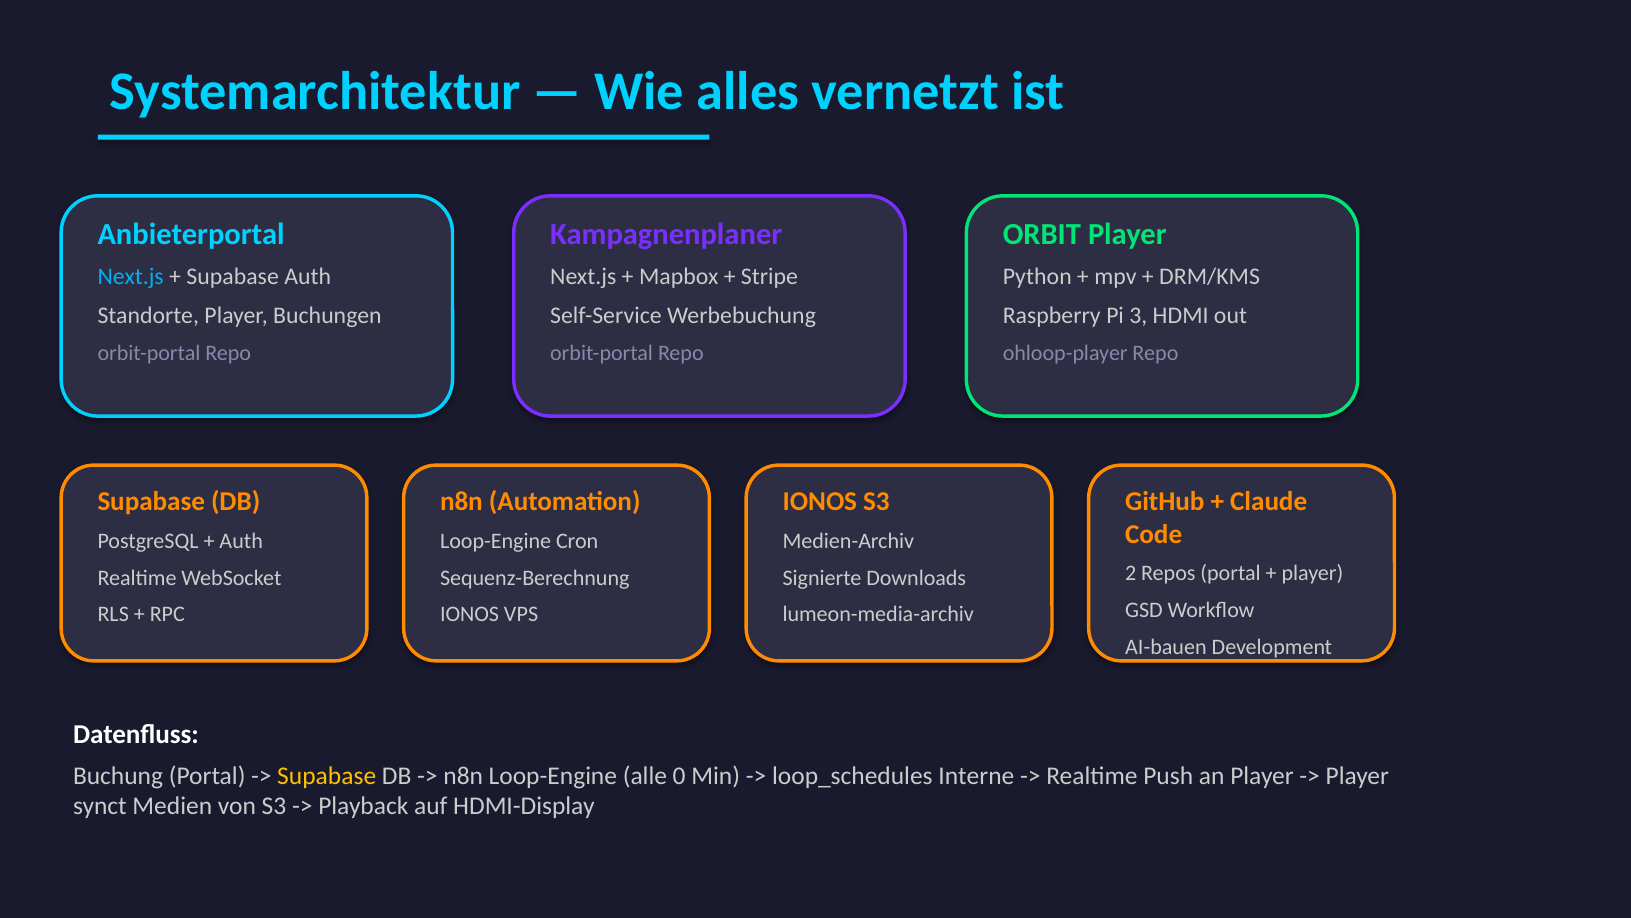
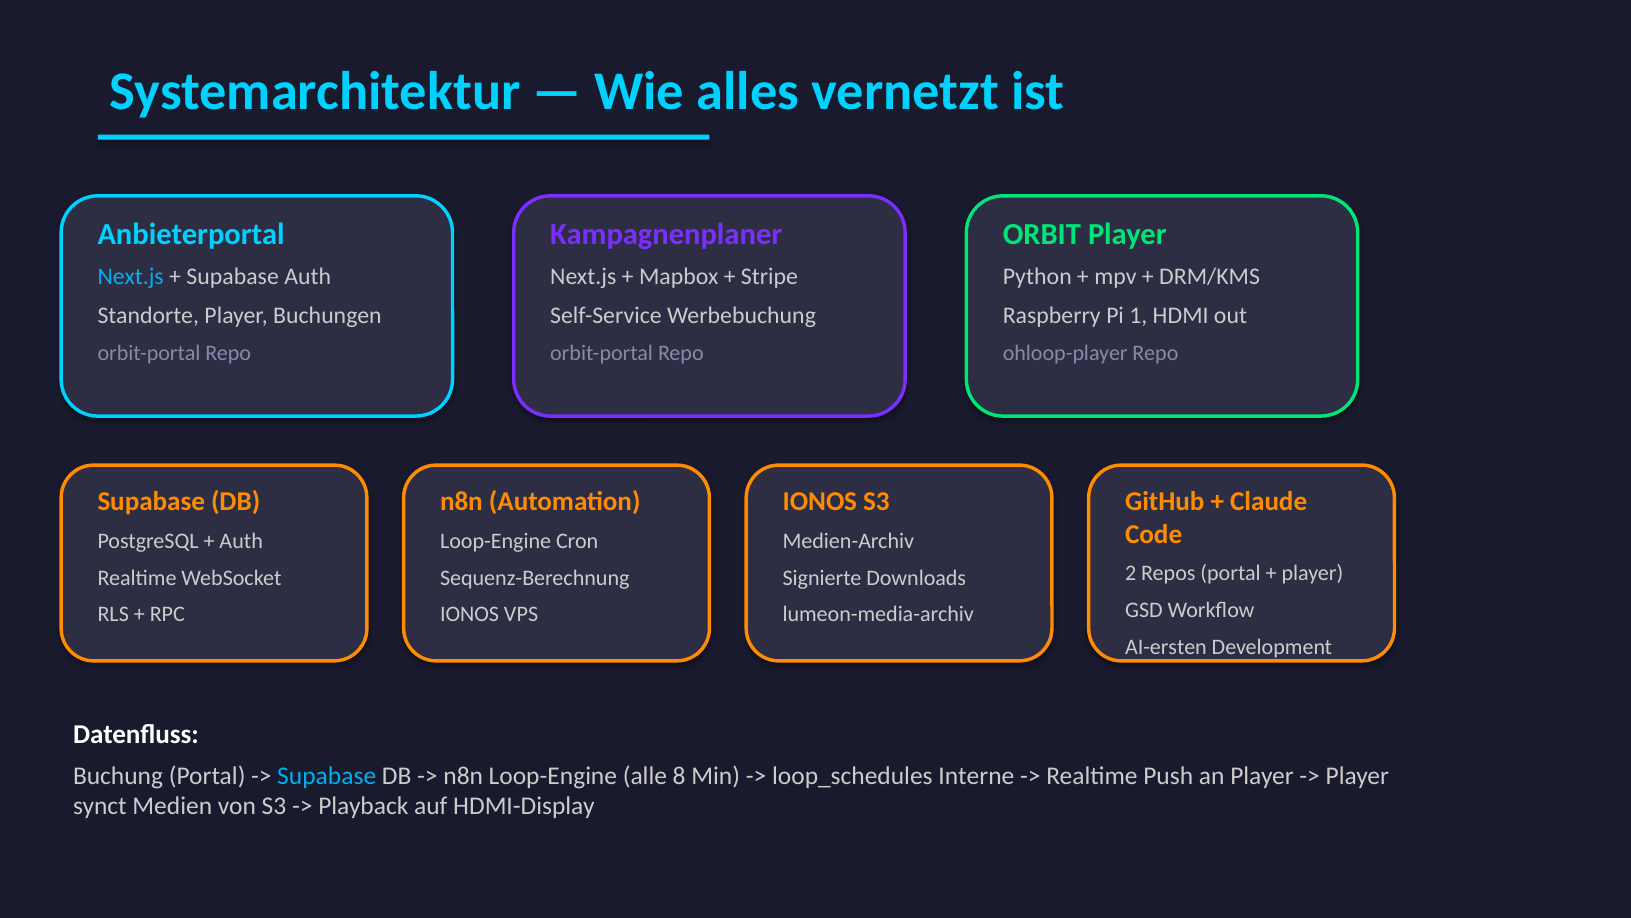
3: 3 -> 1 (1138, 316)
AI-bauen: AI-bauen -> AI-ersten (1166, 647)
Supabase colour: yellow -> light blue (327, 775)
0: 0 -> 8 (679, 775)
